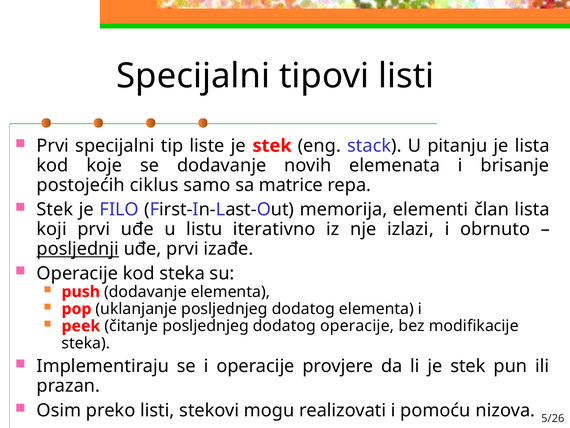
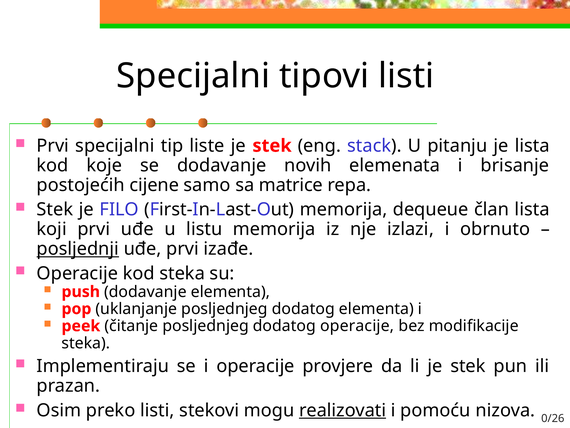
ciklus: ciklus -> cijene (154, 185)
elementi: elementi -> dequeue (431, 209)
listu iterativno: iterativno -> memorija (274, 229)
realizovati underline: none -> present (343, 410)
5/26: 5/26 -> 0/26 (553, 418)
